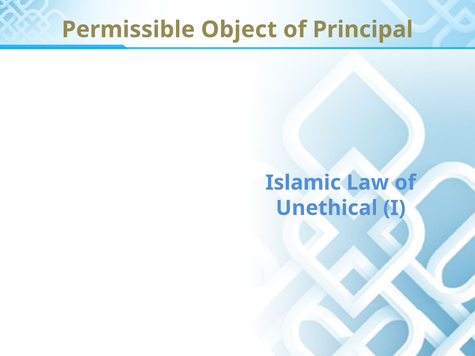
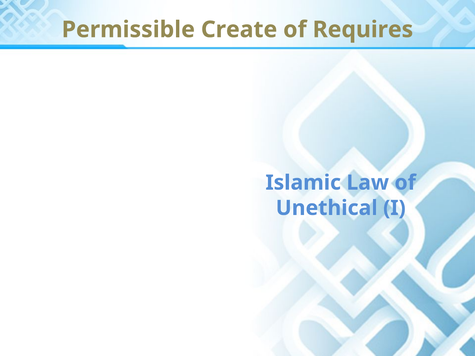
Object: Object -> Create (239, 30)
Principal: Principal -> Requires (363, 30)
